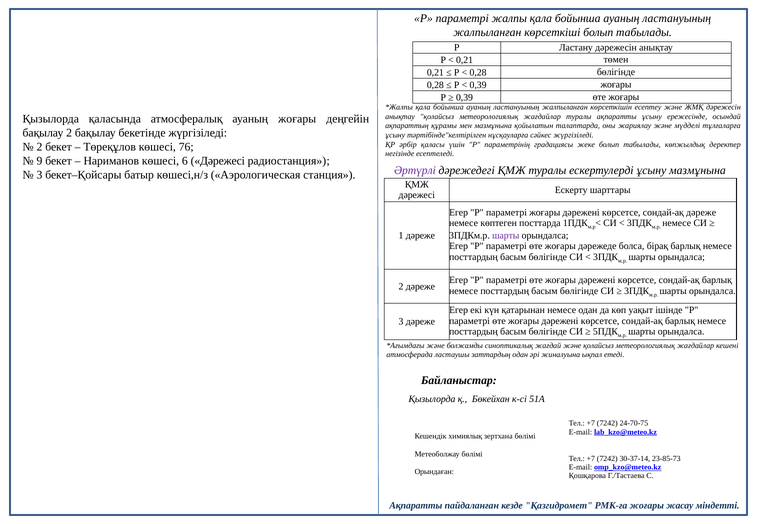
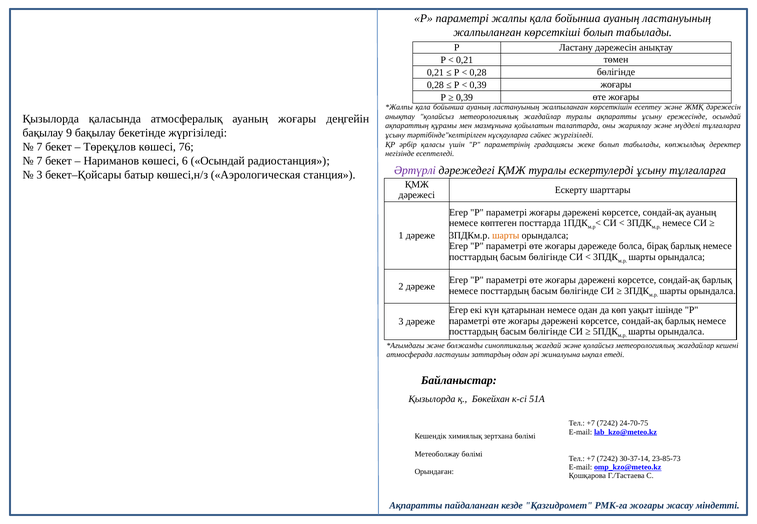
бақылау 2: 2 -> 9 (69, 133)
2: 2 -> 7 (39, 147)
9: 9 -> 7 (39, 161)
6 Дәрежесі: Дәрежесі -> Осындай (218, 161)
ұсыну мазмұнына: мазмұнына -> тұлғаларға (698, 170)
сондай-ақ дәреже: дәреже -> ауаның (701, 213)
шарты colour: purple -> orange (506, 236)
